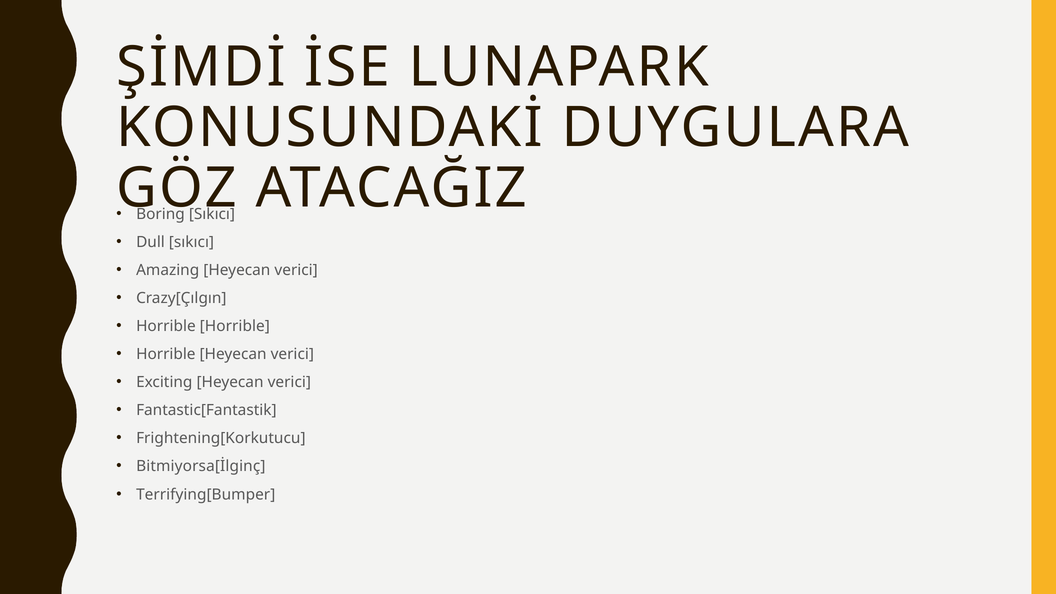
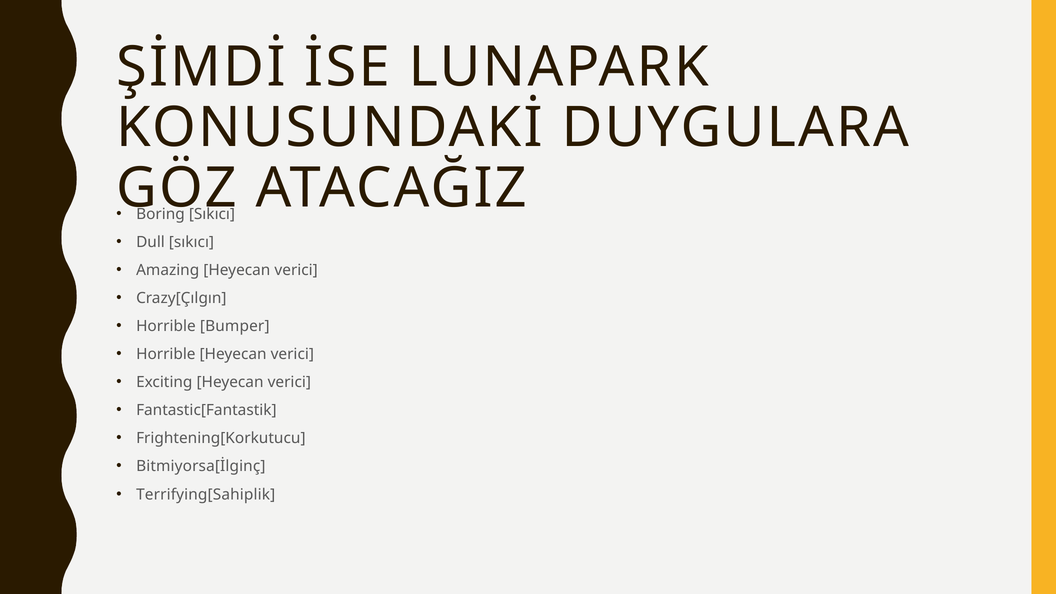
Horrible Horrible: Horrible -> Bumper (235, 326)
Terrifying[Bumper: Terrifying[Bumper -> Terrifying[Sahiplik (206, 494)
